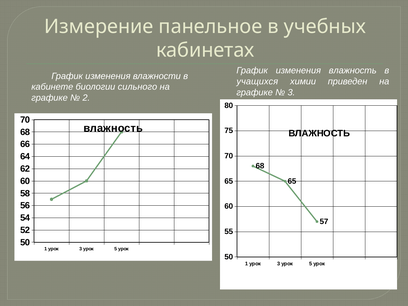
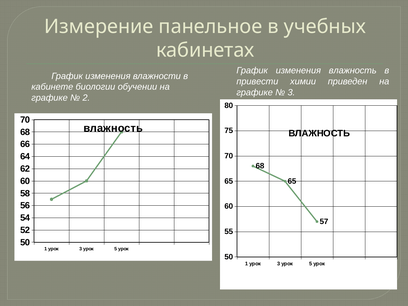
учащихся: учащихся -> привести (257, 81)
сильного: сильного -> обучении (137, 87)
